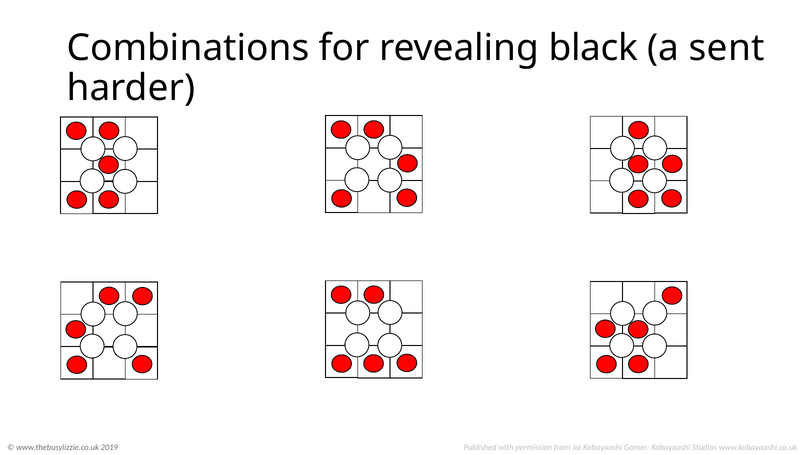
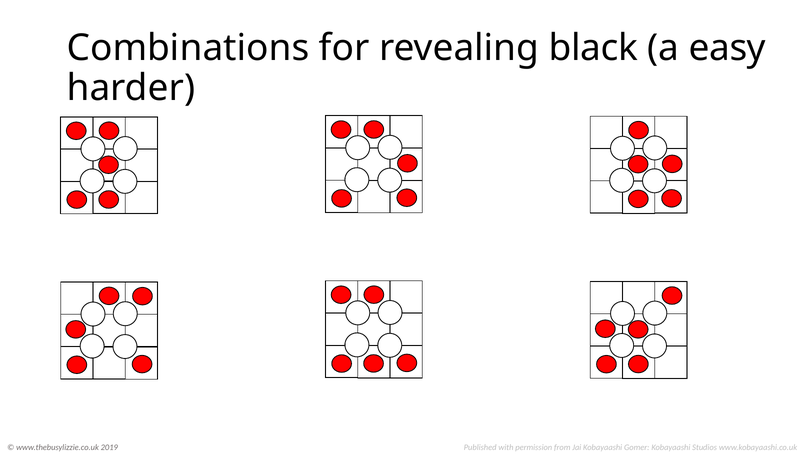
sent: sent -> easy (727, 48)
